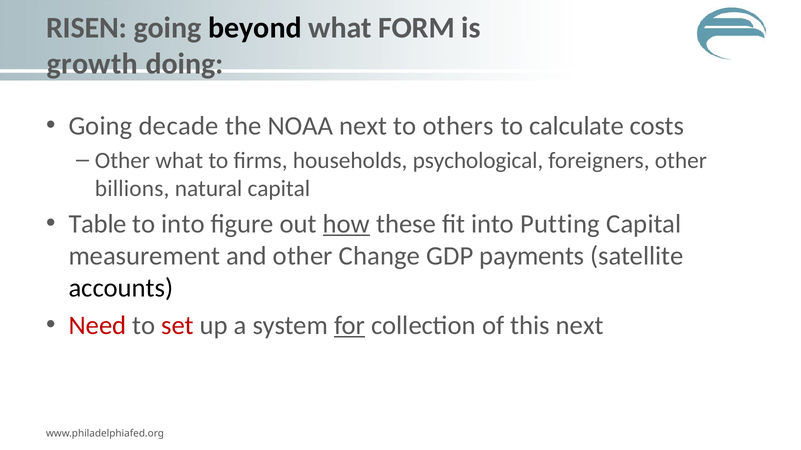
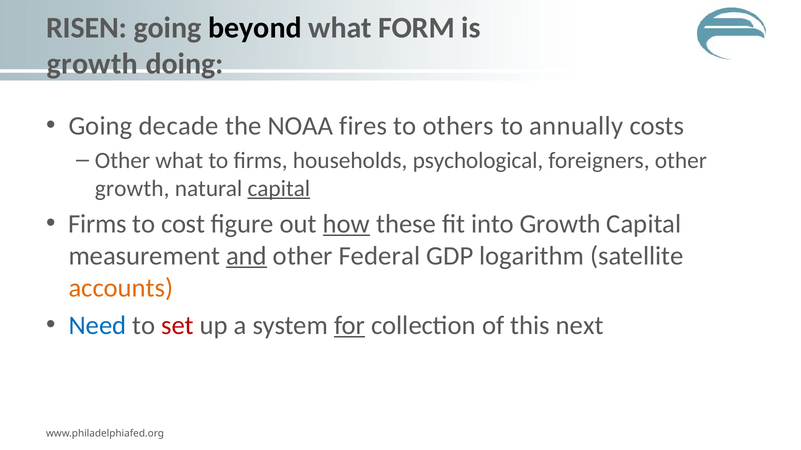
NOAA next: next -> fires (363, 126)
calculate: calculate -> annually (576, 126)
billions: billions -> growth (132, 189)
capital underline: none -> present (279, 189)
Table: Table -> Firms (98, 224)
to into: into -> cost (183, 224)
into Putting: Putting -> Growth (560, 224)
and underline: none -> present (246, 256)
Change: Change -> Federal (379, 256)
payments: payments -> logarithm (532, 256)
accounts colour: black -> orange (121, 288)
Need colour: red -> blue (98, 326)
